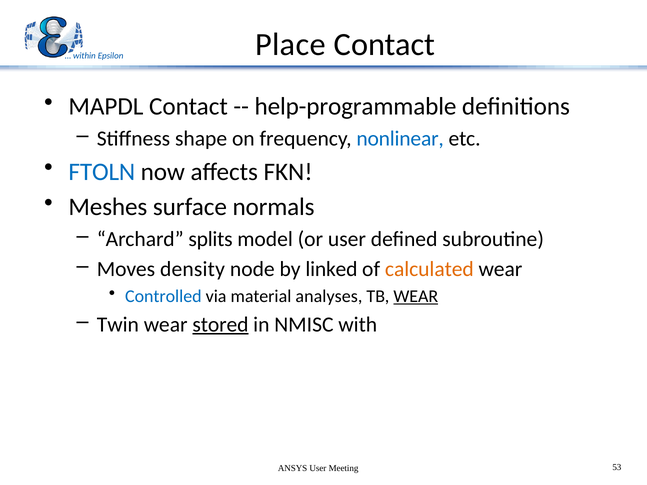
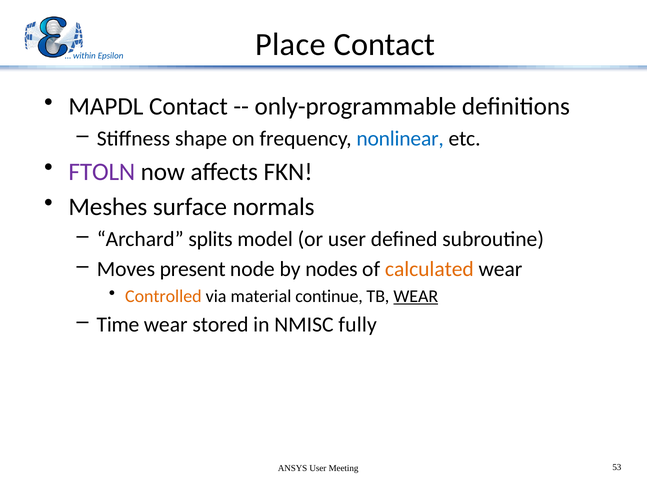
help-programmable: help-programmable -> only-programmable (355, 106)
FTOLN colour: blue -> purple (102, 172)
density: density -> present (193, 269)
linked: linked -> nodes (331, 269)
Controlled colour: blue -> orange (163, 296)
analyses: analyses -> continue (329, 296)
Twin: Twin -> Time (118, 325)
stored underline: present -> none (220, 325)
with: with -> fully (358, 325)
